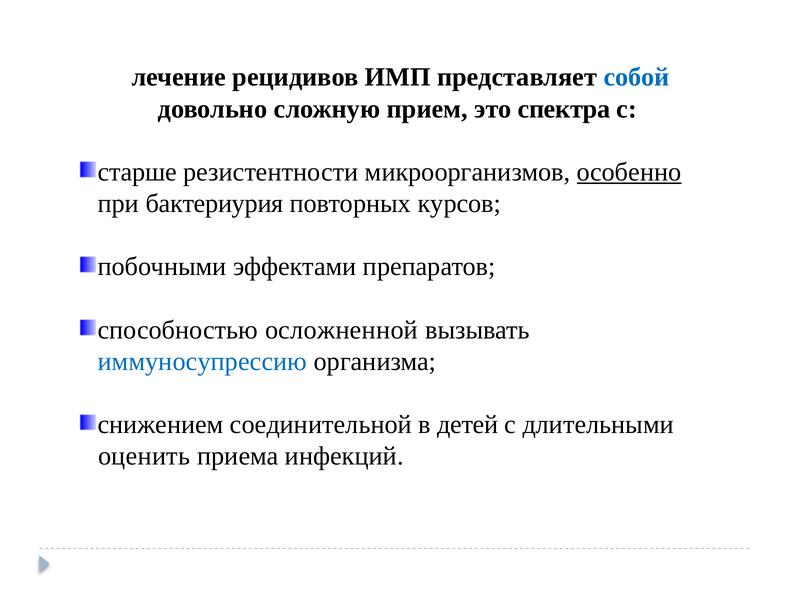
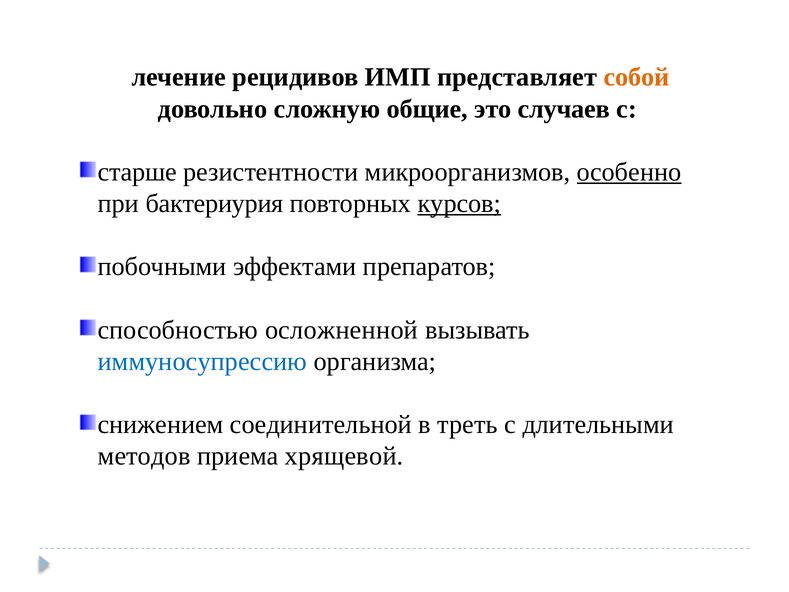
собой colour: blue -> orange (637, 77)
прием: прием -> общие (427, 109)
спектра: спектра -> случаев (564, 109)
курсов underline: none -> present (459, 204)
детей: детей -> треть (468, 424)
оценить: оценить -> методов (144, 456)
инфекций: инфекций -> хрящевой (344, 456)
